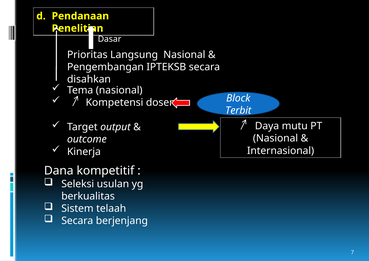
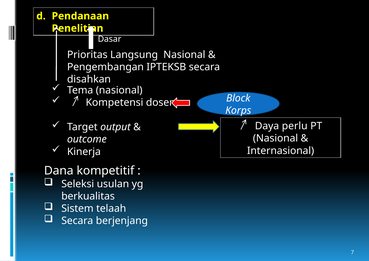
Terbit: Terbit -> Korps (238, 111)
mutu: mutu -> perlu (295, 126)
